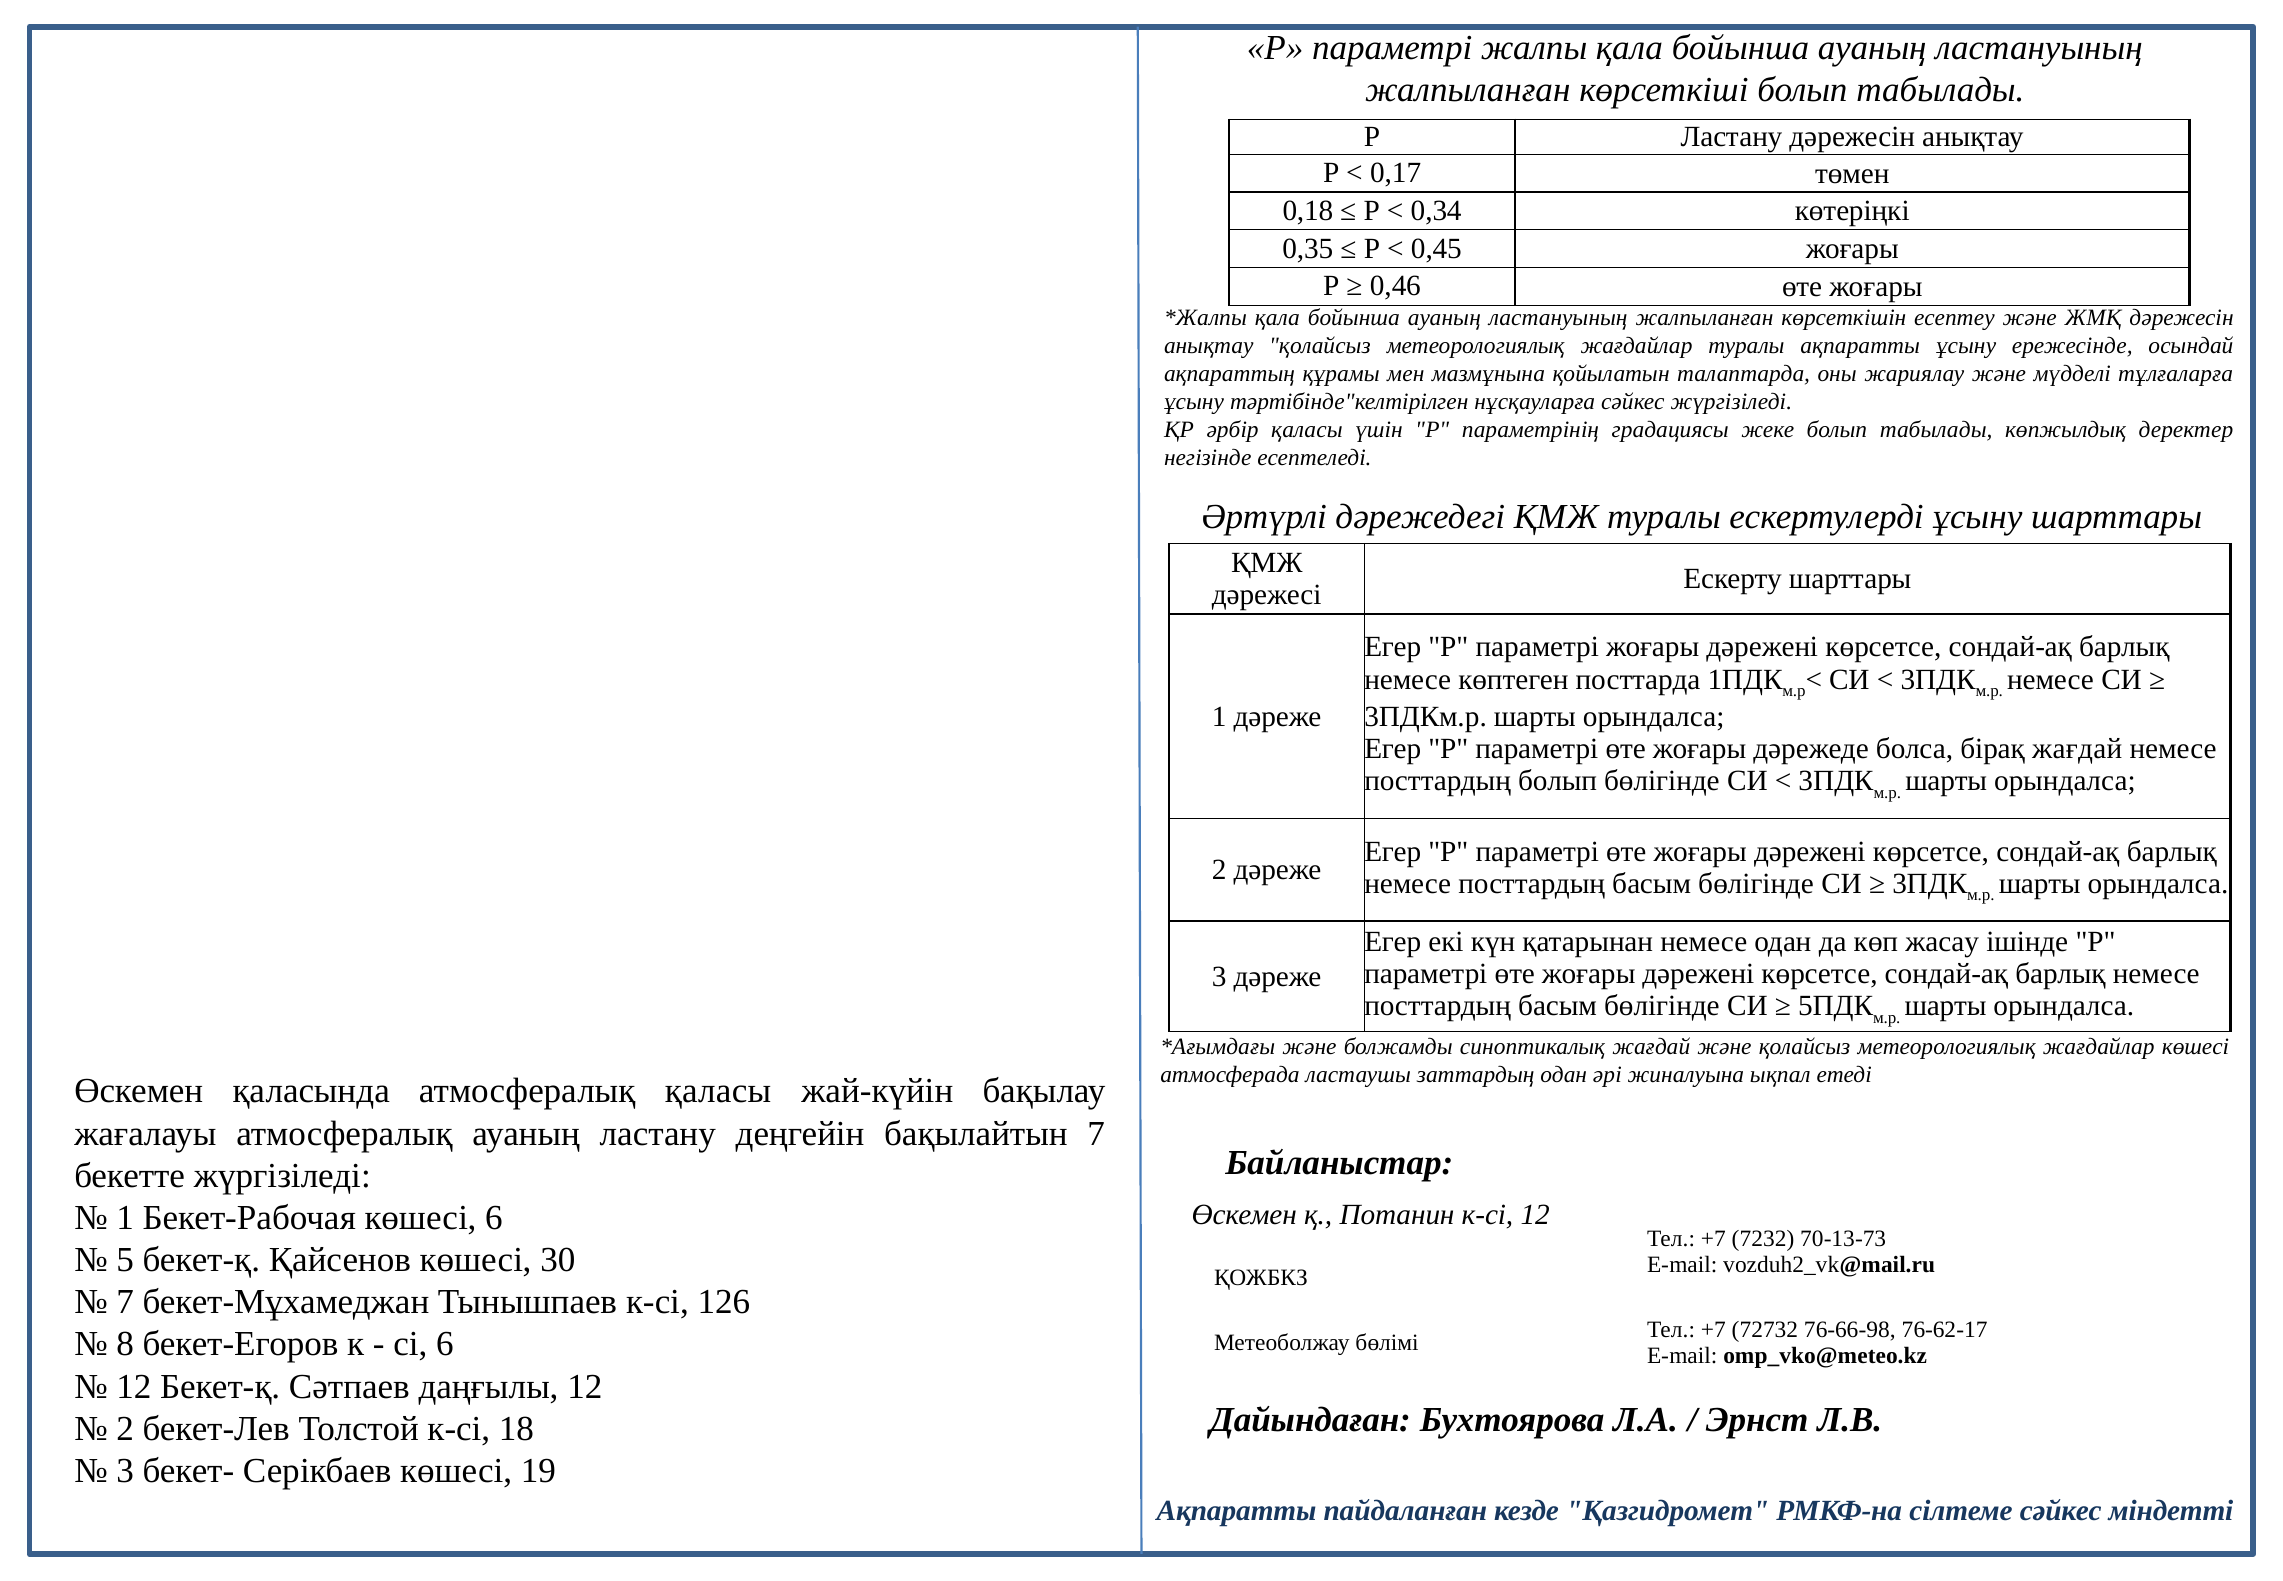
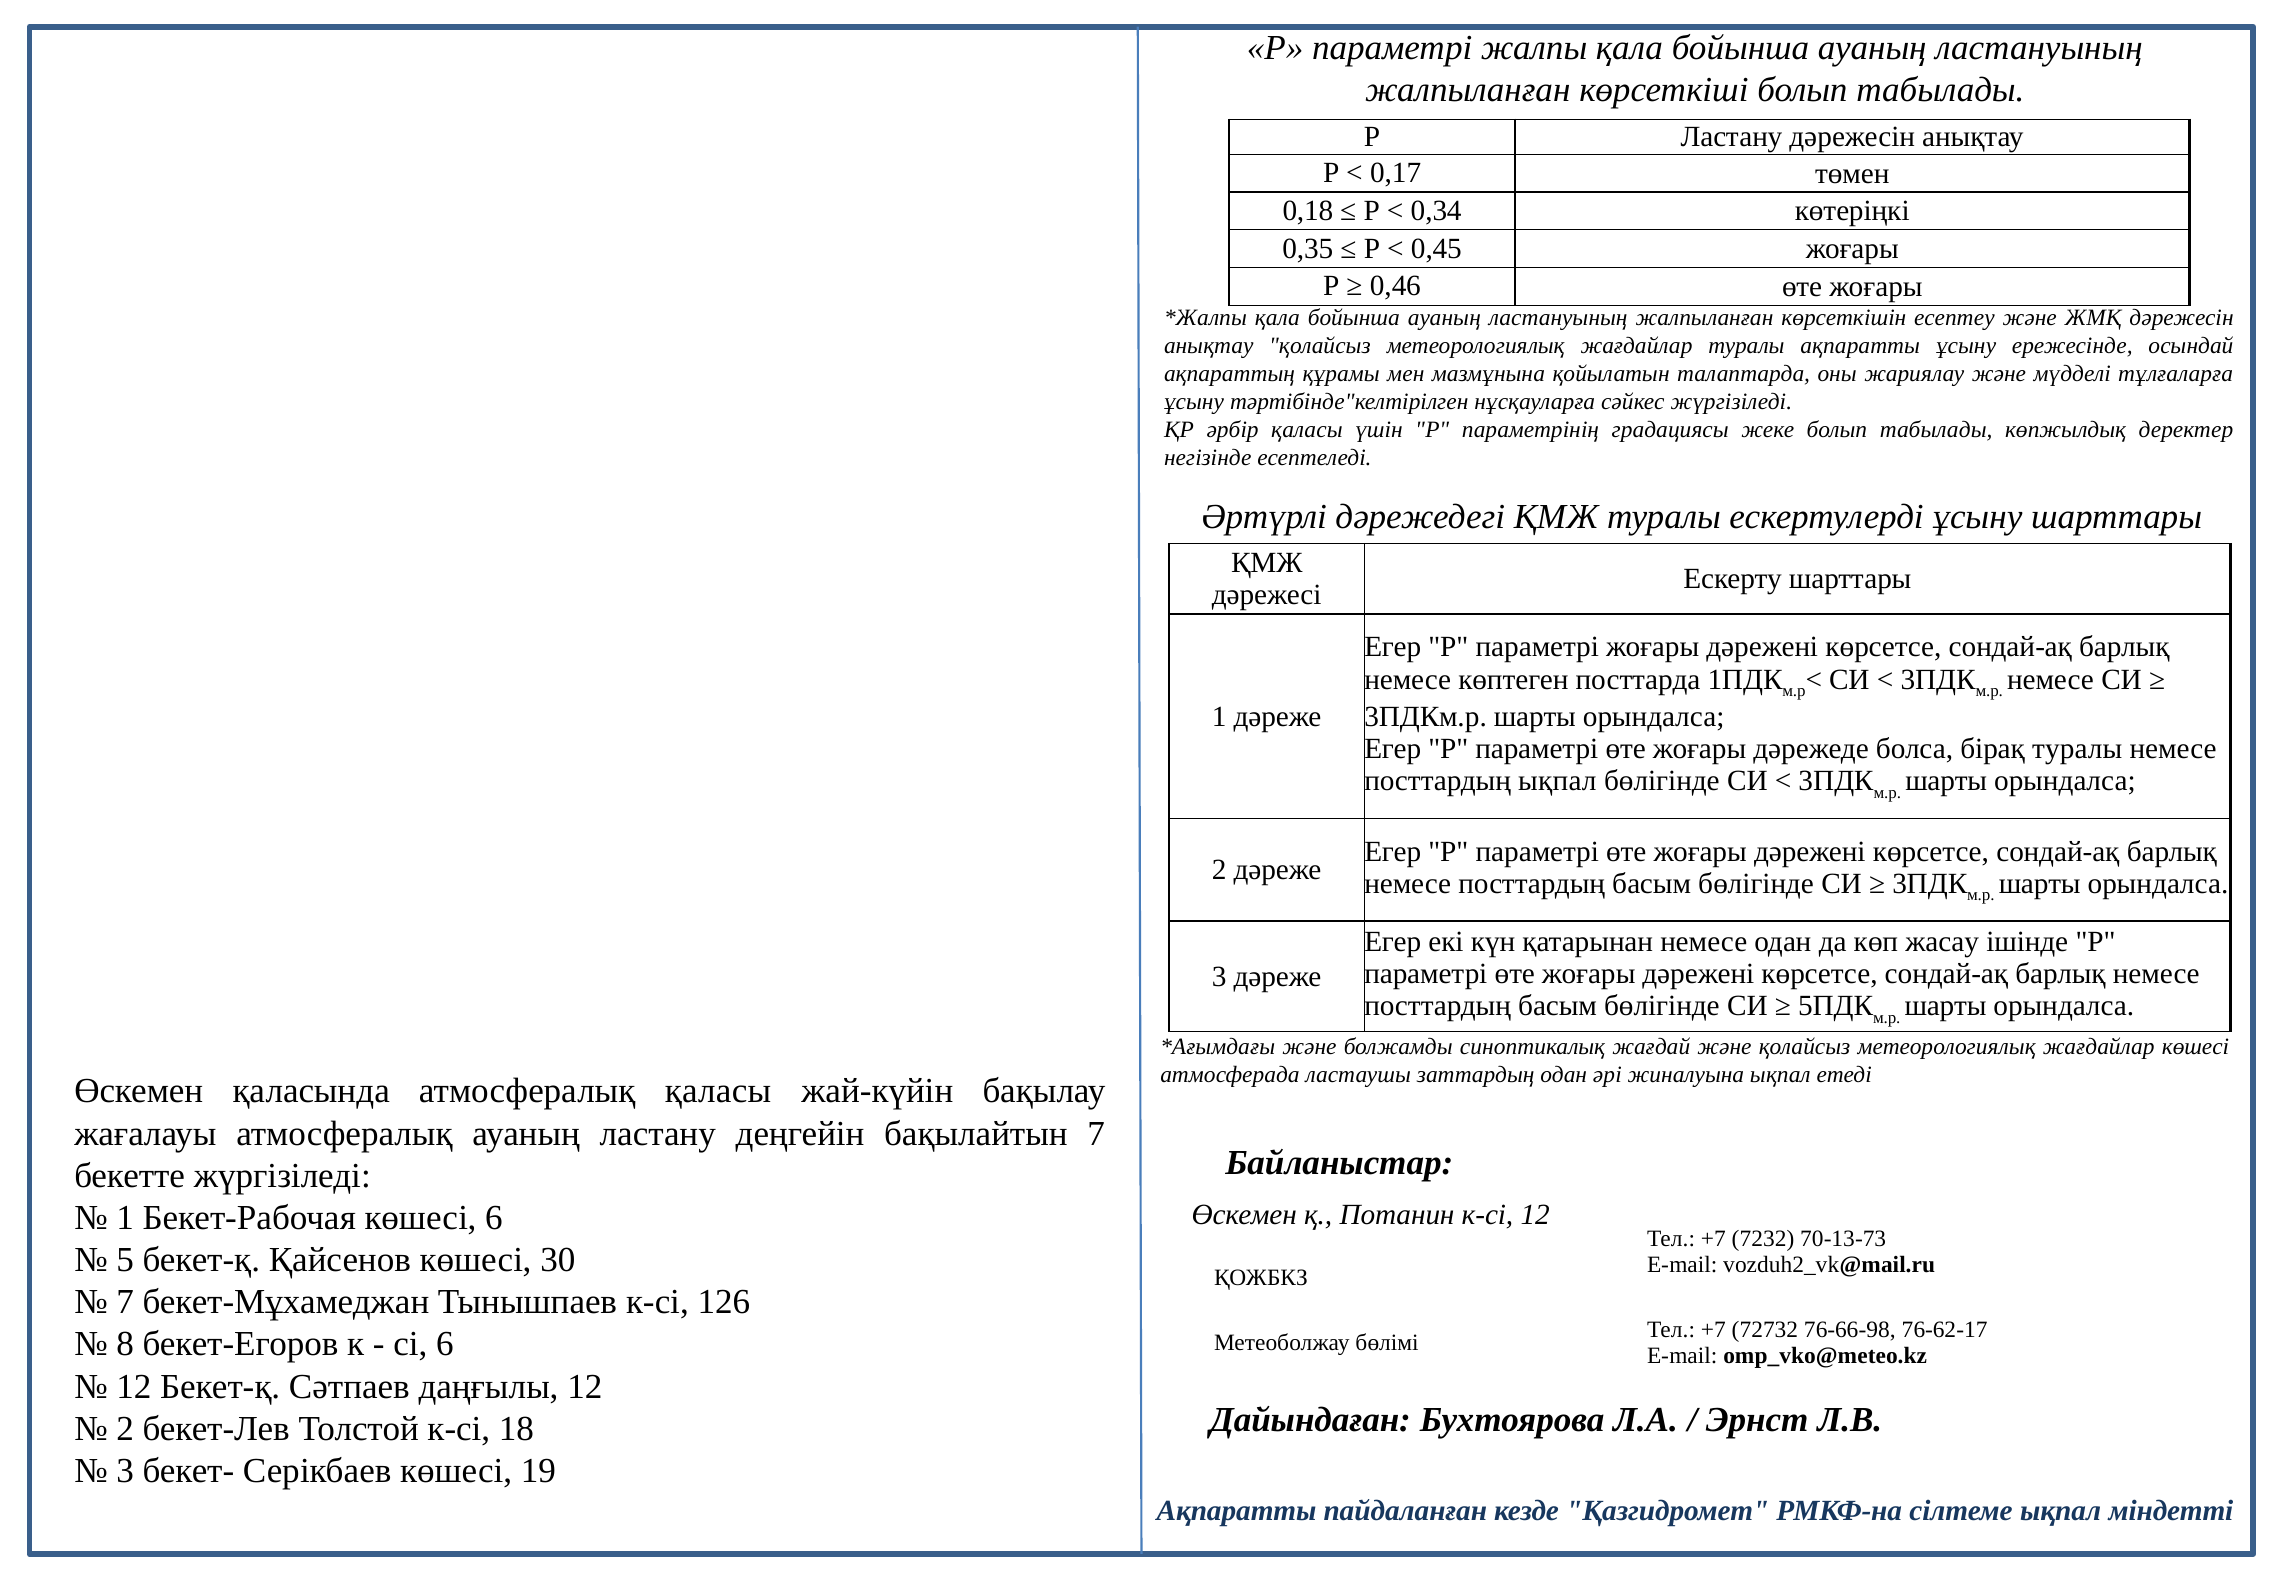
бірақ жағдай: жағдай -> туралы (2077, 748)
посттардың болып: болып -> ықпал (1557, 781)
сілтеме сәйкес: сәйкес -> ықпал (2061, 1511)
